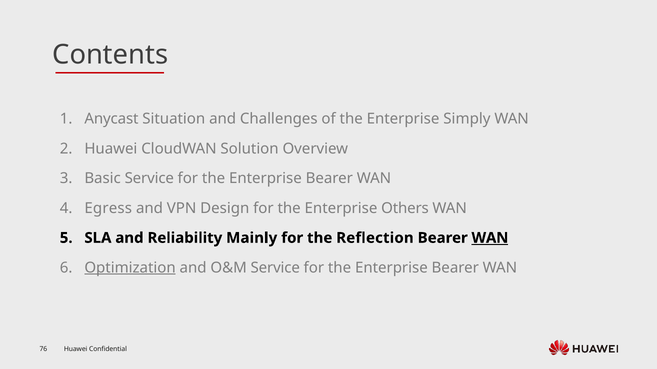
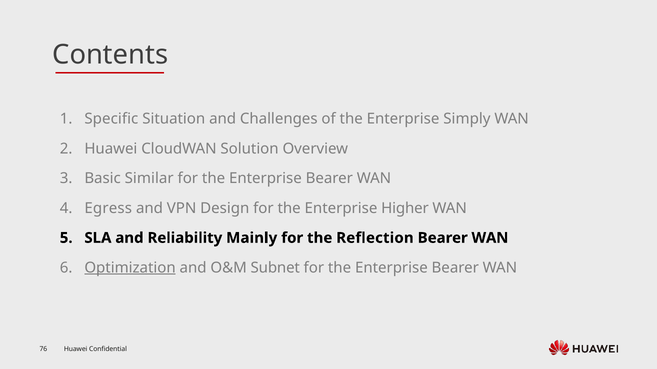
Anycast: Anycast -> Specific (111, 119)
Basic Service: Service -> Similar (149, 179)
Others: Others -> Higher (405, 208)
WAN underline: present -> none (490, 238)
O&M Service: Service -> Subnet (275, 268)
